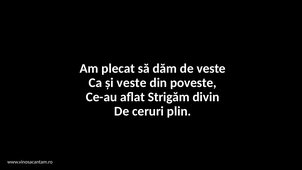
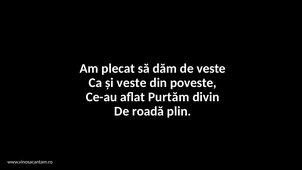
Strigăm: Strigăm -> Purtăm (169, 97)
ceruri: ceruri -> roadă (148, 111)
